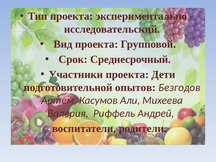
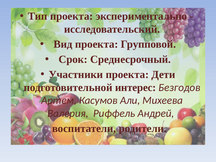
опытов: опытов -> интерес (135, 87)
